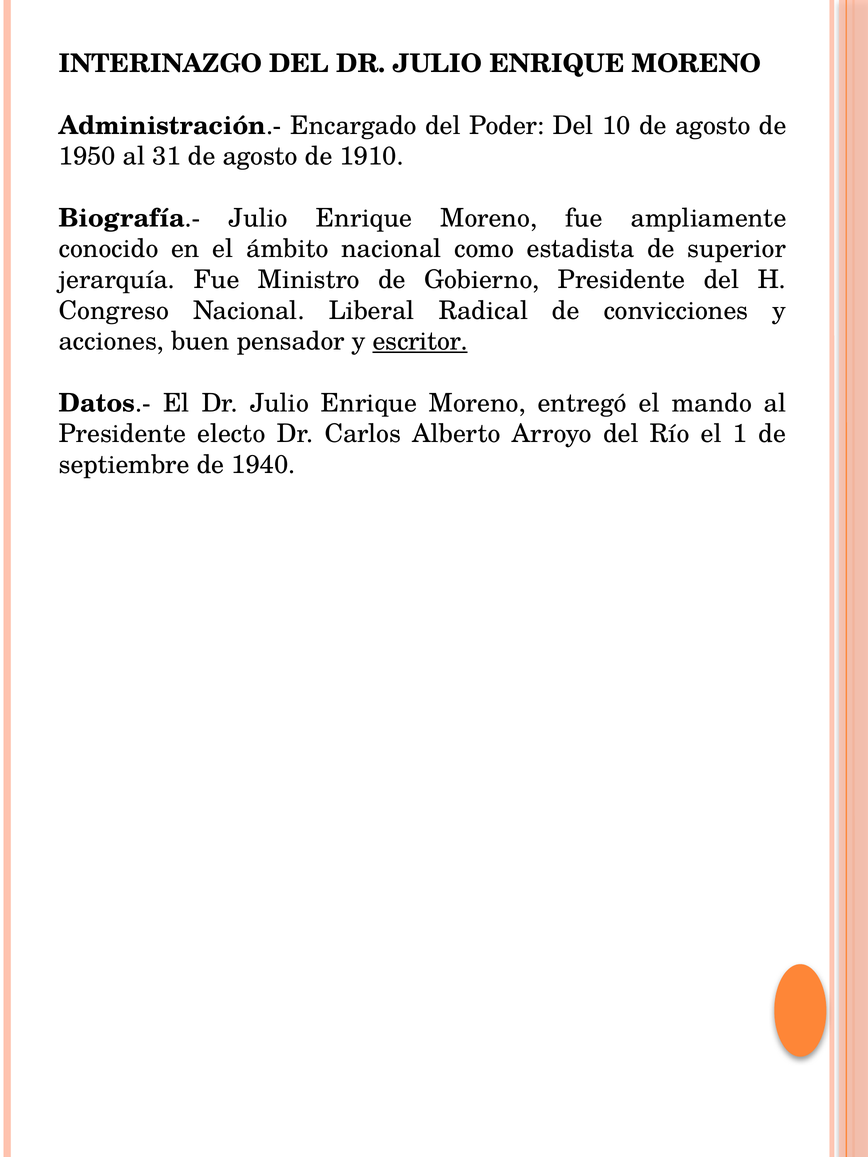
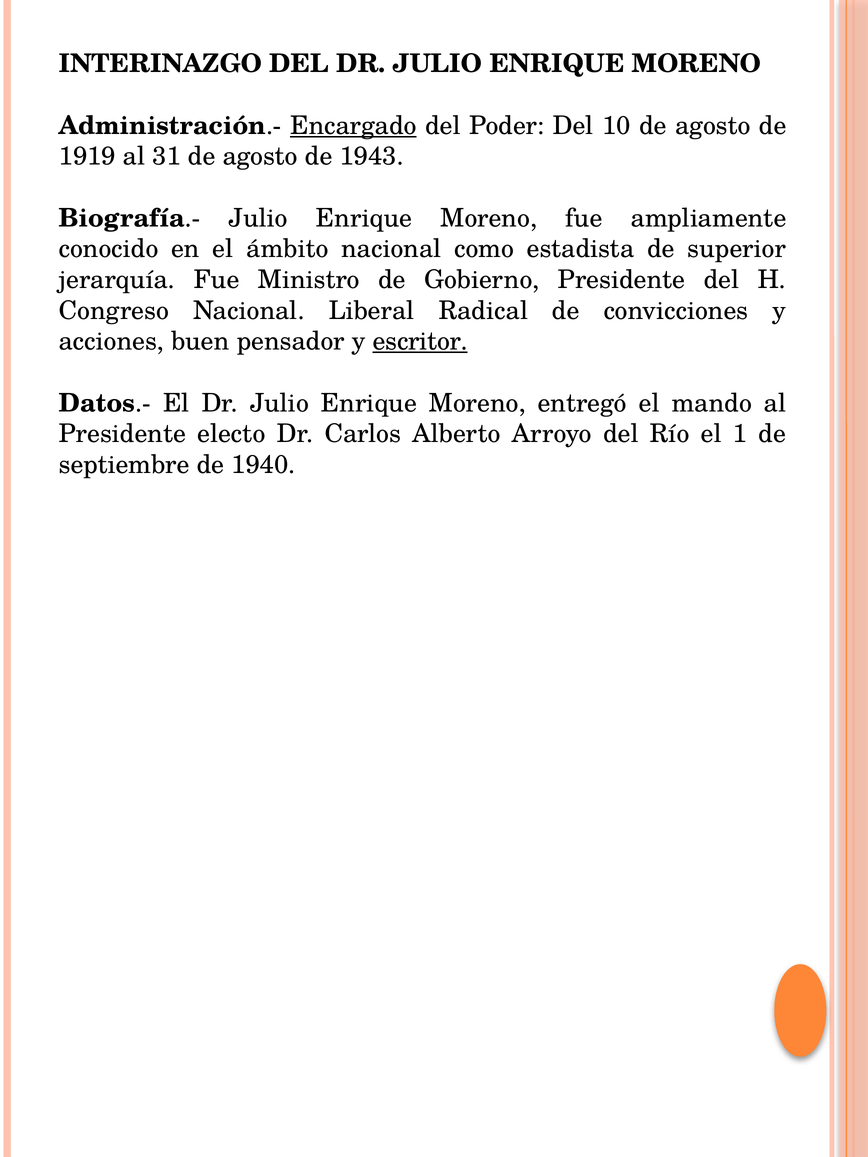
Encargado underline: none -> present (353, 126)
1950: 1950 -> 1919 (87, 156)
1910: 1910 -> 1943 (372, 156)
